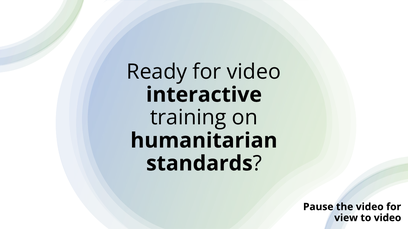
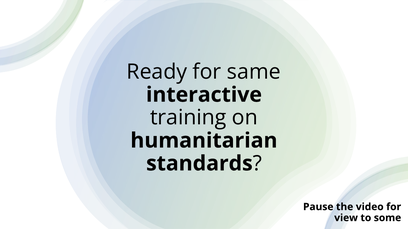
for video: video -> same (254, 72)
to video: video -> some (388, 218)
